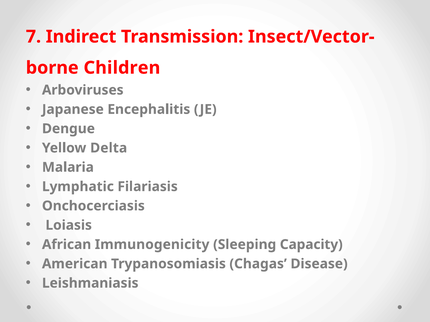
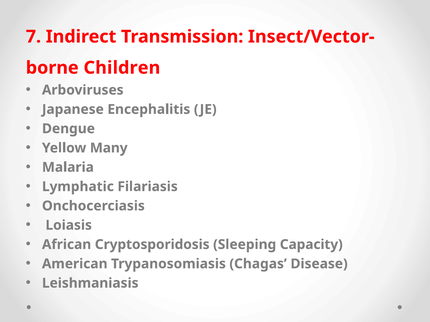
Delta: Delta -> Many (109, 148)
Immunogenicity: Immunogenicity -> Cryptosporidosis (152, 245)
